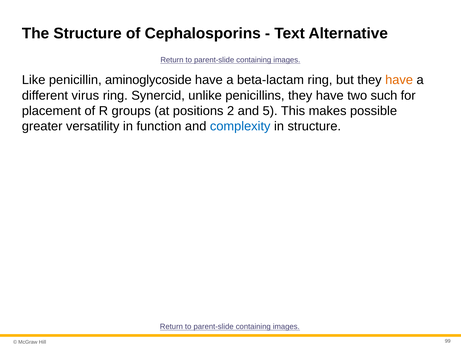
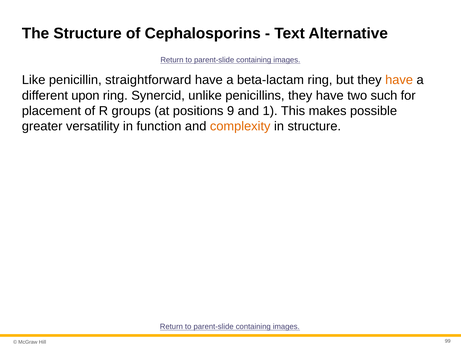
aminoglycoside: aminoglycoside -> straightforward (148, 80)
virus: virus -> upon (85, 95)
2: 2 -> 9 (231, 111)
5: 5 -> 1 (270, 111)
complexity colour: blue -> orange (240, 126)
